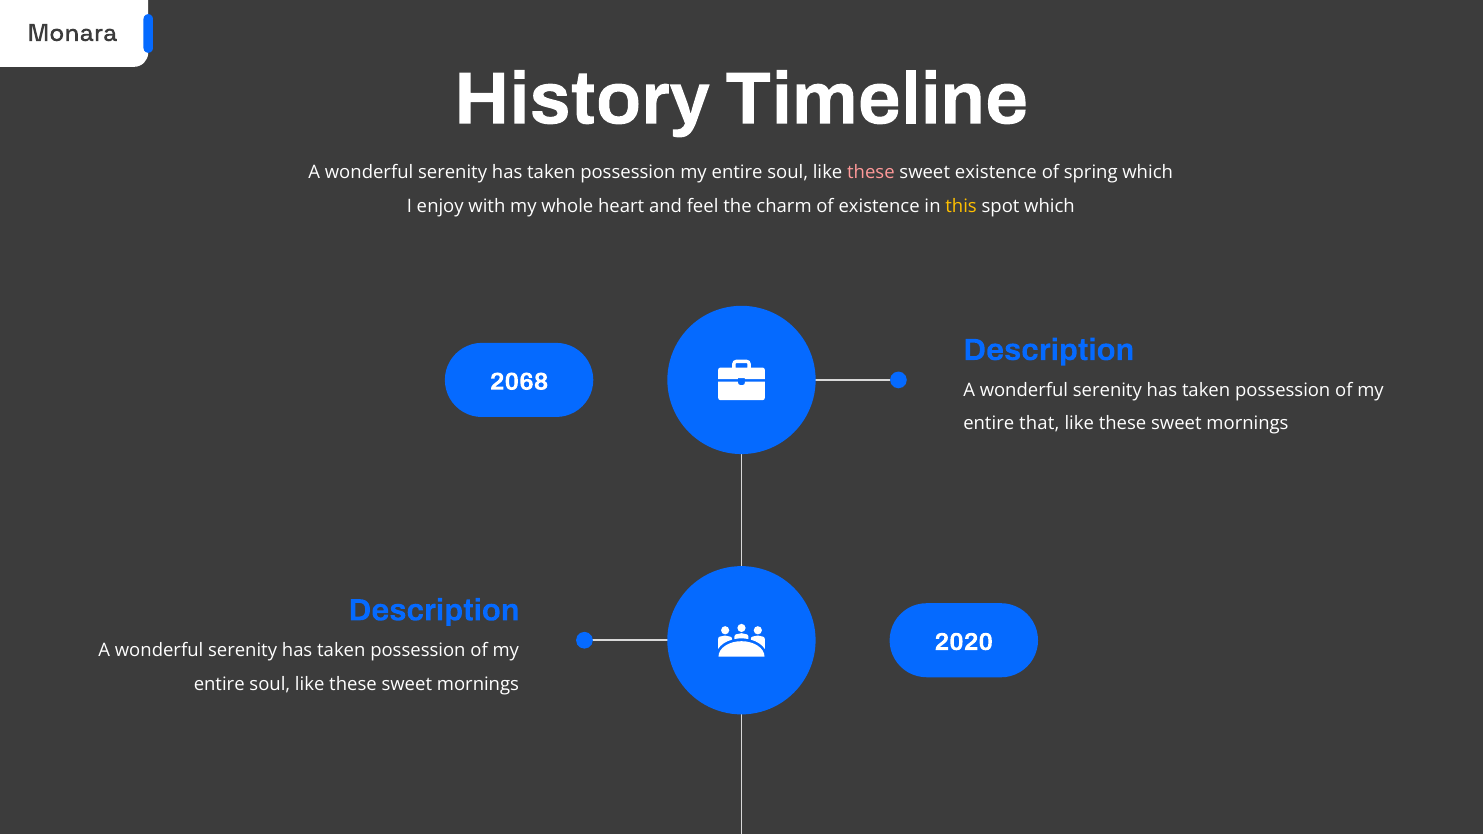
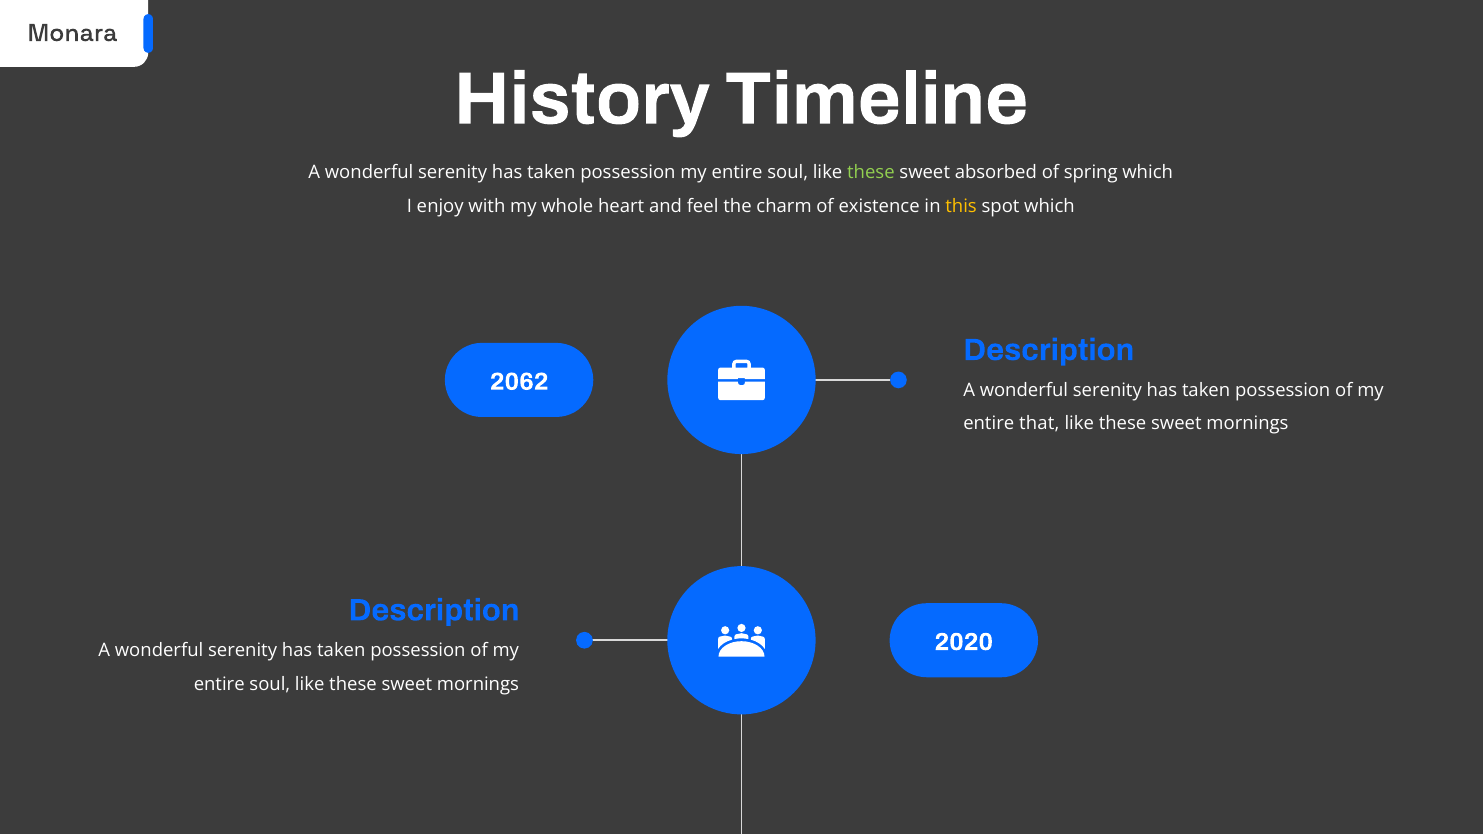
these colour: pink -> light green (871, 173)
sweet existence: existence -> absorbed (996, 173)
2068: 2068 -> 2062 (519, 382)
